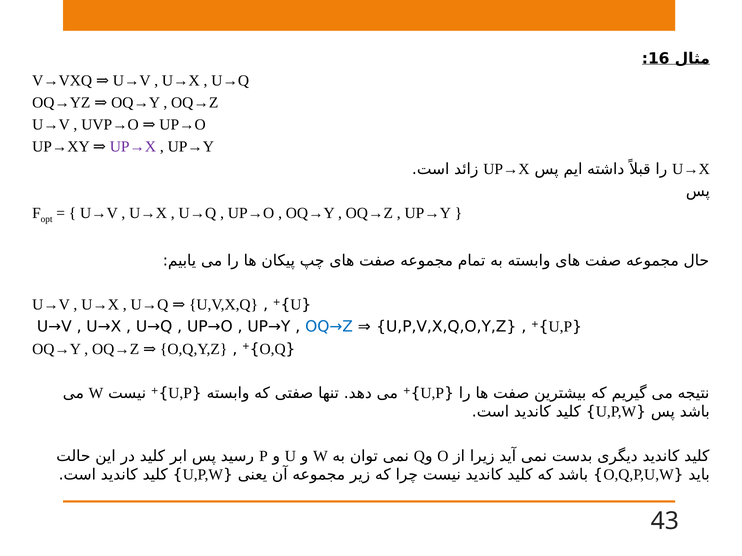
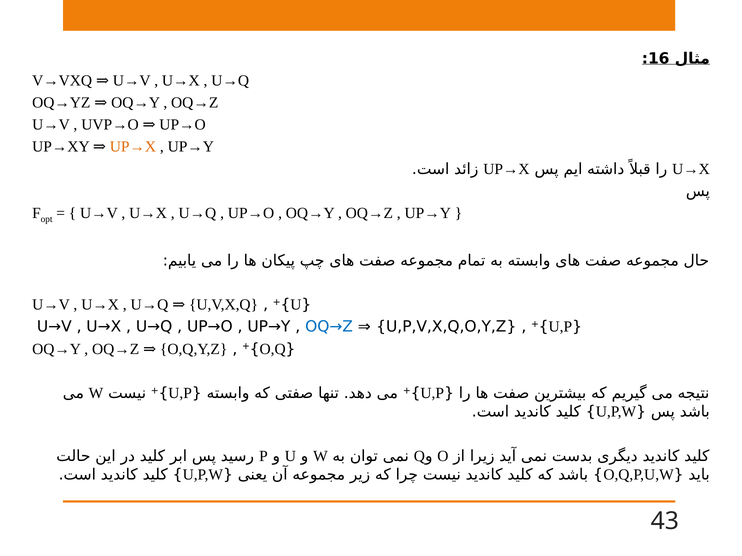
UP→X colour: purple -> orange (133, 147)
